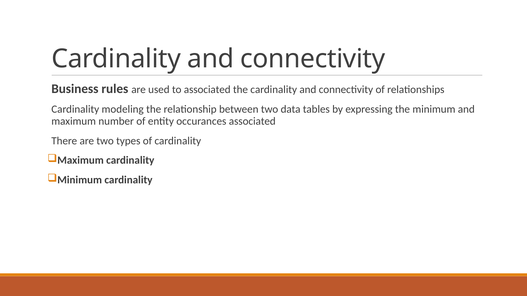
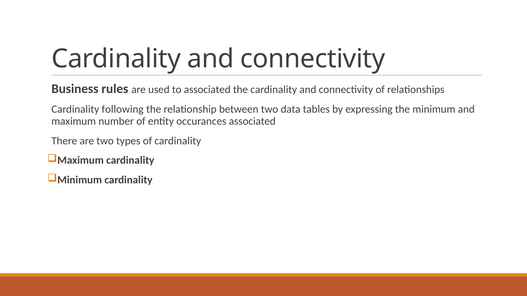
modeling: modeling -> following (123, 110)
